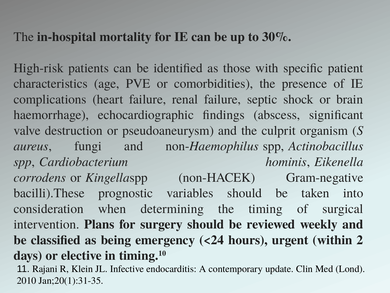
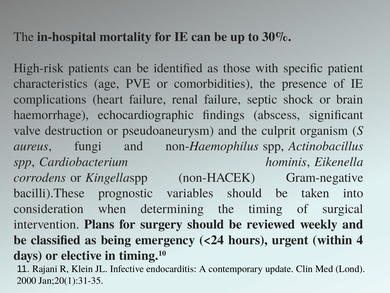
2: 2 -> 4 (360, 240)
2010: 2010 -> 2000 (27, 280)
